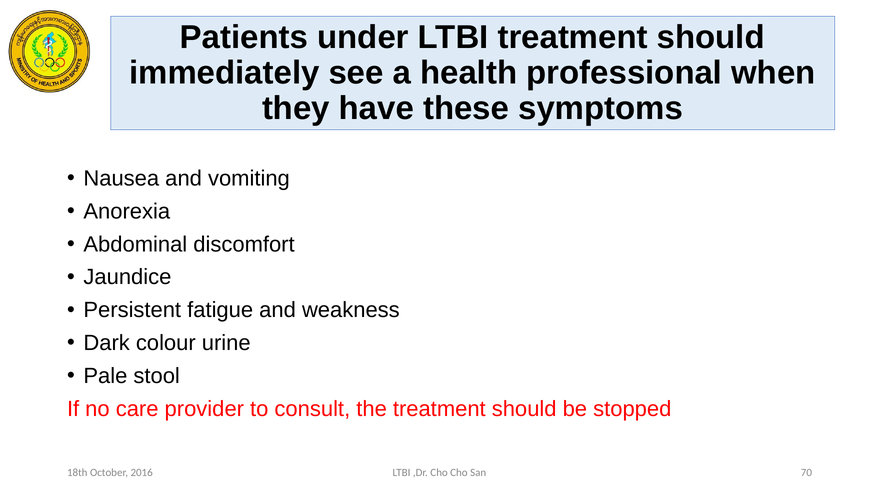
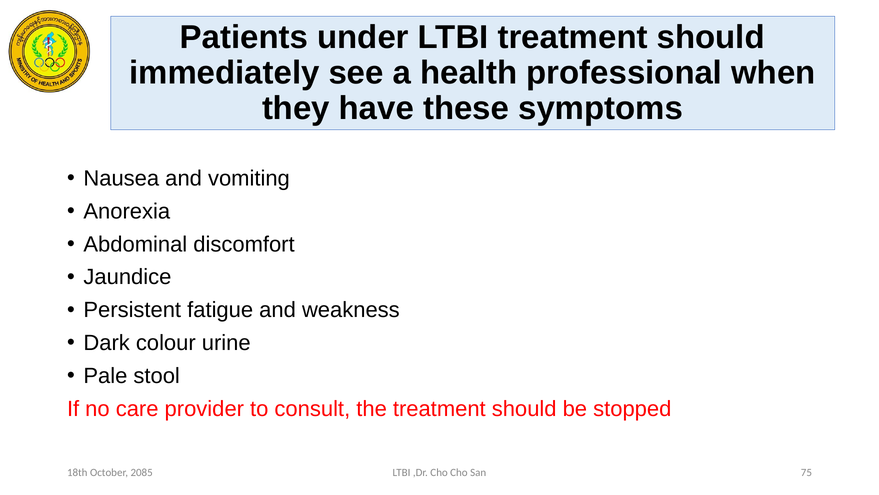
70: 70 -> 75 (806, 472)
2016: 2016 -> 2085 (142, 472)
